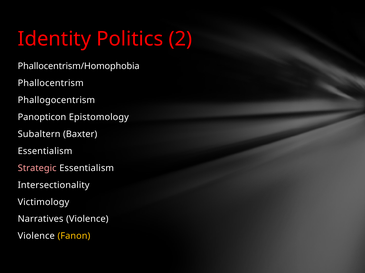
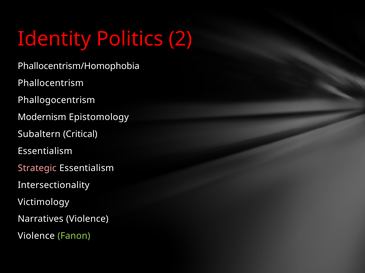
Panopticon: Panopticon -> Modernism (42, 117)
Baxter: Baxter -> Critical (80, 134)
Fanon colour: yellow -> light green (74, 237)
